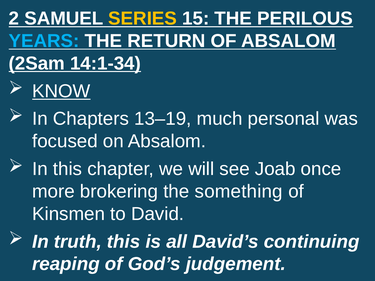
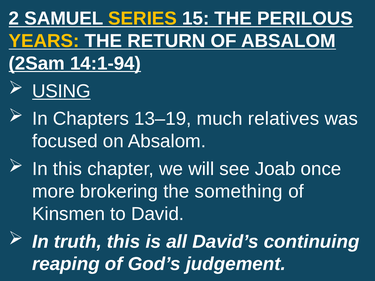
YEARS colour: light blue -> yellow (44, 41)
14:1-34: 14:1-34 -> 14:1-94 (105, 63)
KNOW: KNOW -> USING (61, 91)
personal: personal -> relatives (284, 119)
